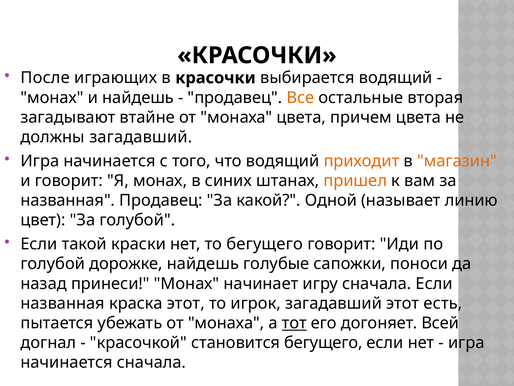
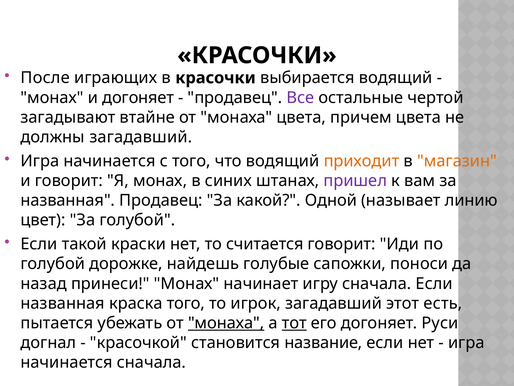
и найдешь: найдешь -> догоняет (138, 97)
Все colour: orange -> purple (300, 97)
вторая: вторая -> чертой (435, 97)
пришел colour: orange -> purple (355, 181)
то бегущего: бегущего -> считается (265, 244)
краска этот: этот -> того (186, 303)
монаха underline: none -> present (226, 323)
Всей: Всей -> Руси (440, 323)
становится бегущего: бегущего -> название (323, 342)
